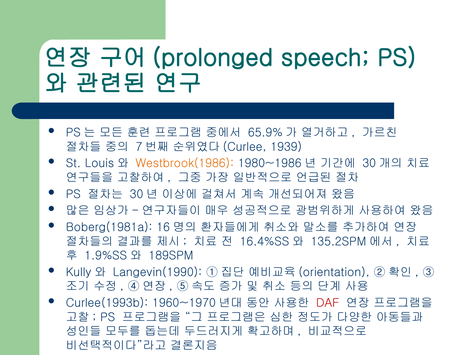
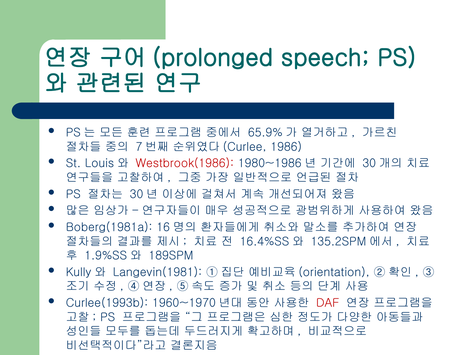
1939: 1939 -> 1986 (286, 147)
Westbrook(1986 colour: orange -> red (185, 163)
Langevin(1990: Langevin(1990 -> Langevin(1981 (157, 272)
